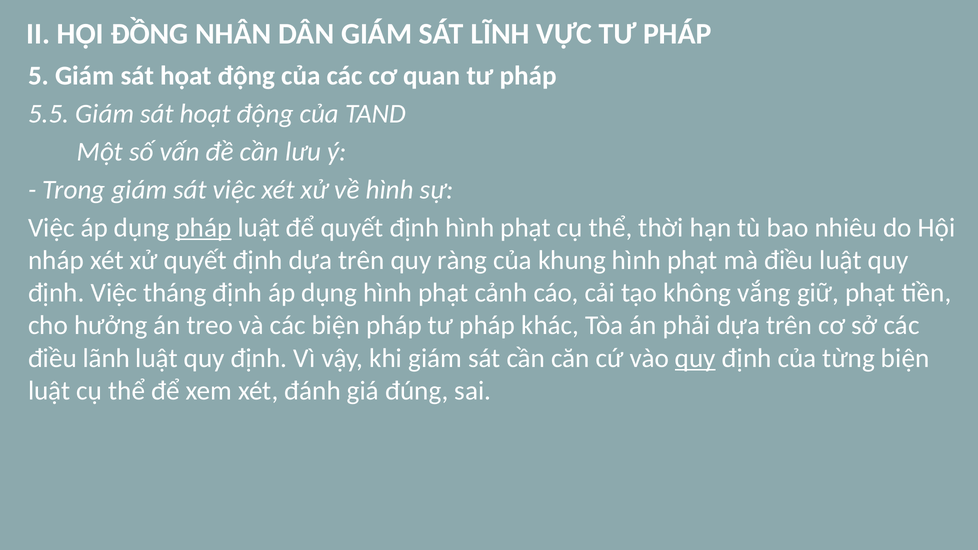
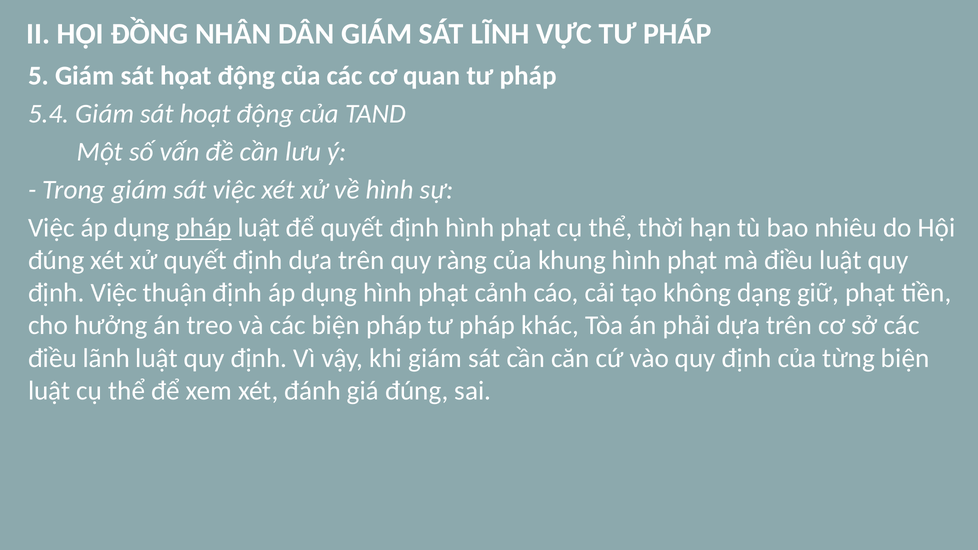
5.5: 5.5 -> 5.4 (49, 114)
nháp: nháp -> đúng (56, 260)
tháng: tháng -> thuận (175, 293)
vắng: vắng -> dạng (764, 293)
quy underline: present -> none (695, 358)
